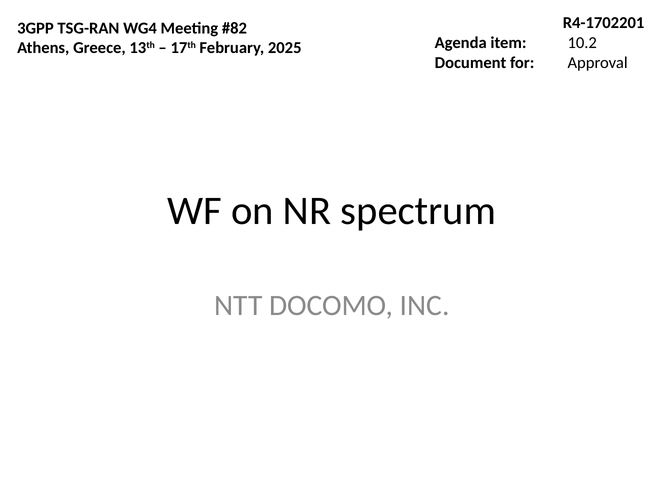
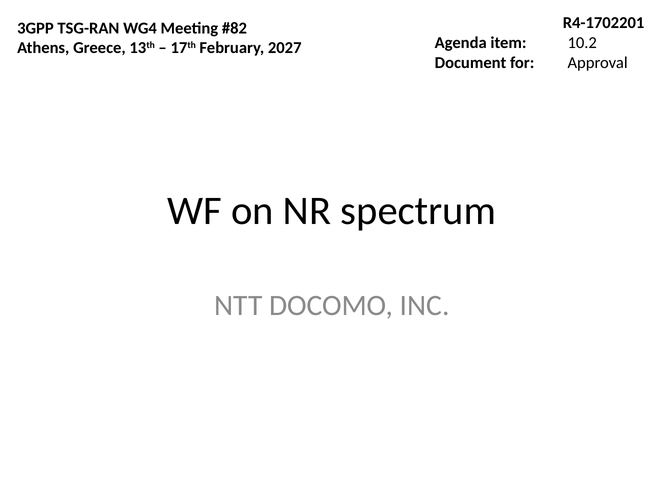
2025: 2025 -> 2027 (285, 48)
